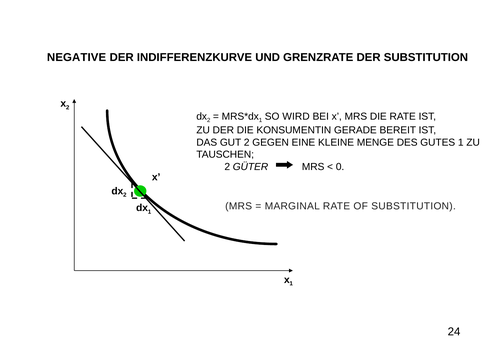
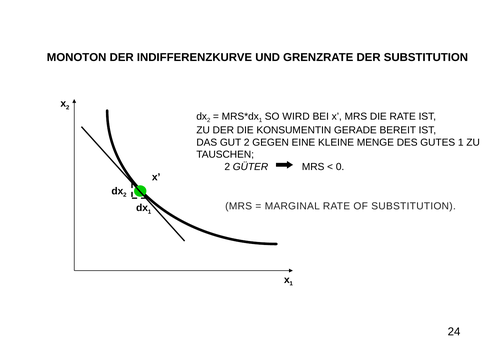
NEGATIVE: NEGATIVE -> MONOTON (77, 57)
